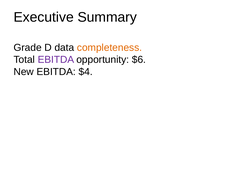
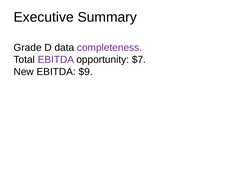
completeness colour: orange -> purple (110, 48)
$6: $6 -> $7 (139, 60)
$4: $4 -> $9 (86, 72)
